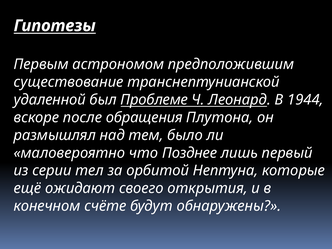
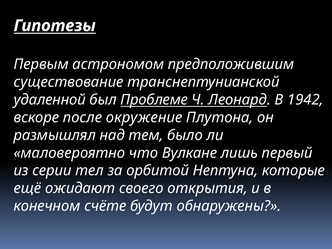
1944: 1944 -> 1942 (305, 100)
обращения: обращения -> окружение (144, 117)
Позднее: Позднее -> Вулкане (190, 153)
